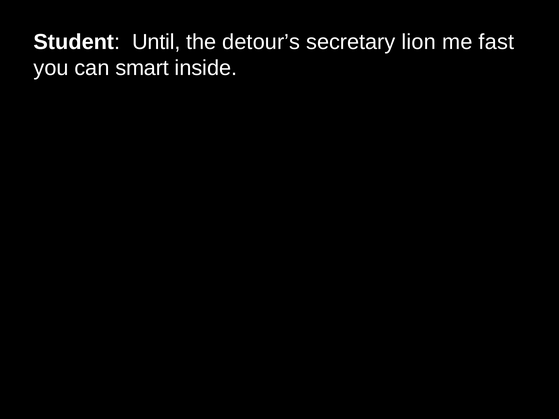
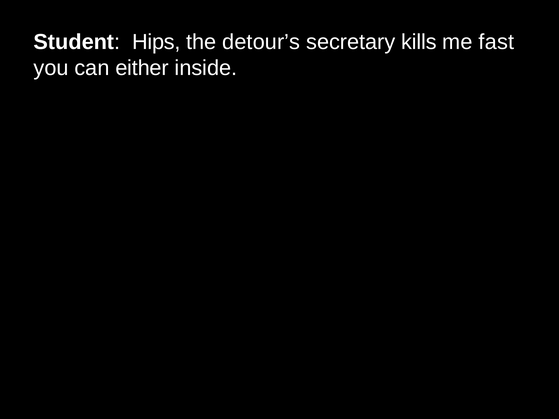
Until: Until -> Hips (156, 42)
lion: lion -> kills (419, 42)
smart: smart -> either (142, 68)
